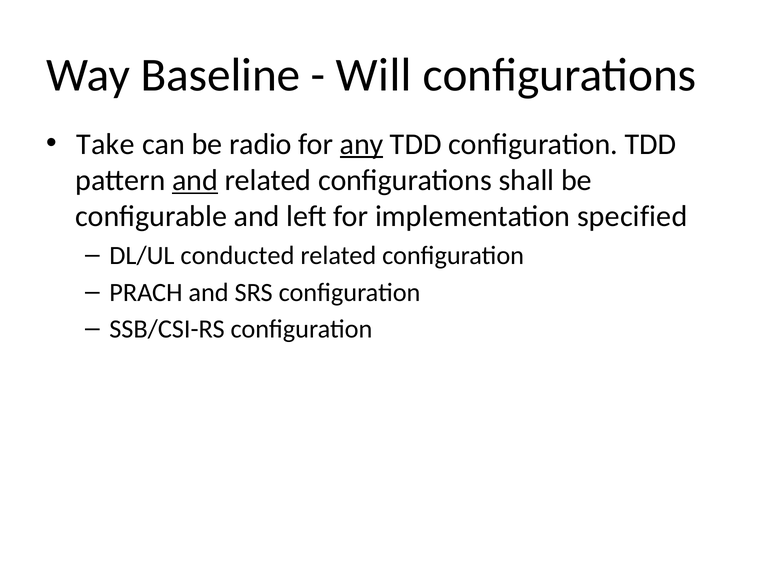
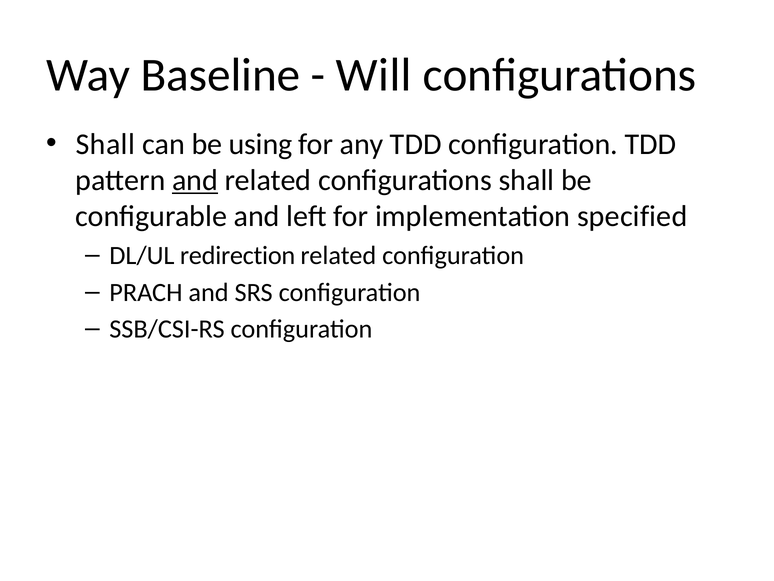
Take: Take -> Shall (105, 144)
radio: radio -> using (261, 144)
any underline: present -> none (362, 144)
conducted: conducted -> redirection (238, 255)
